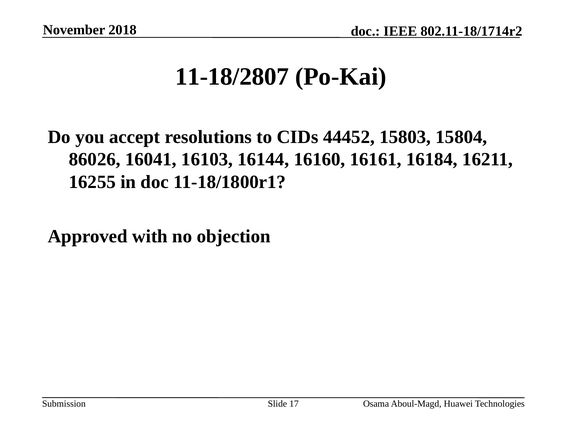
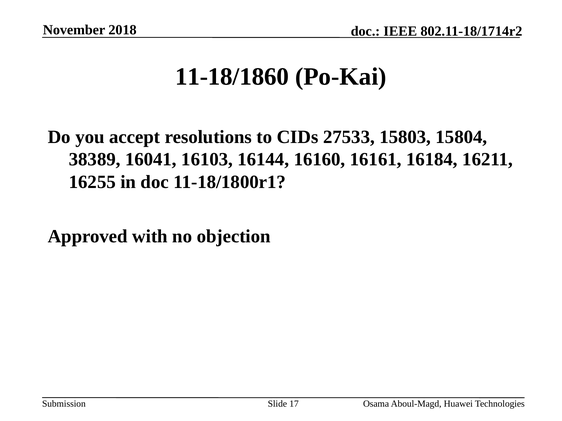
11-18/2807: 11-18/2807 -> 11-18/1860 (232, 77)
44452: 44452 -> 27533 (349, 137)
86026: 86026 -> 38389 (95, 160)
